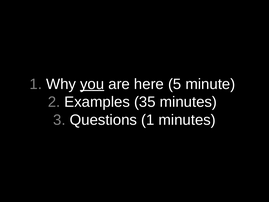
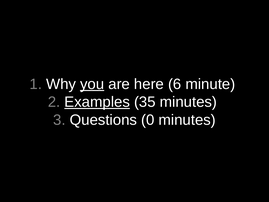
5: 5 -> 6 (175, 84)
Examples underline: none -> present (97, 102)
Questions 1: 1 -> 0 (148, 120)
